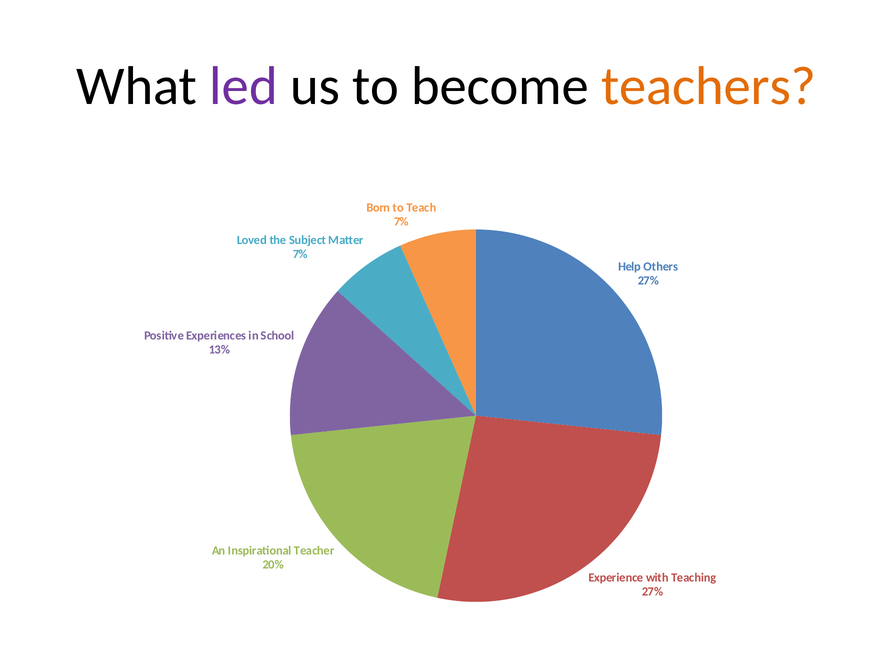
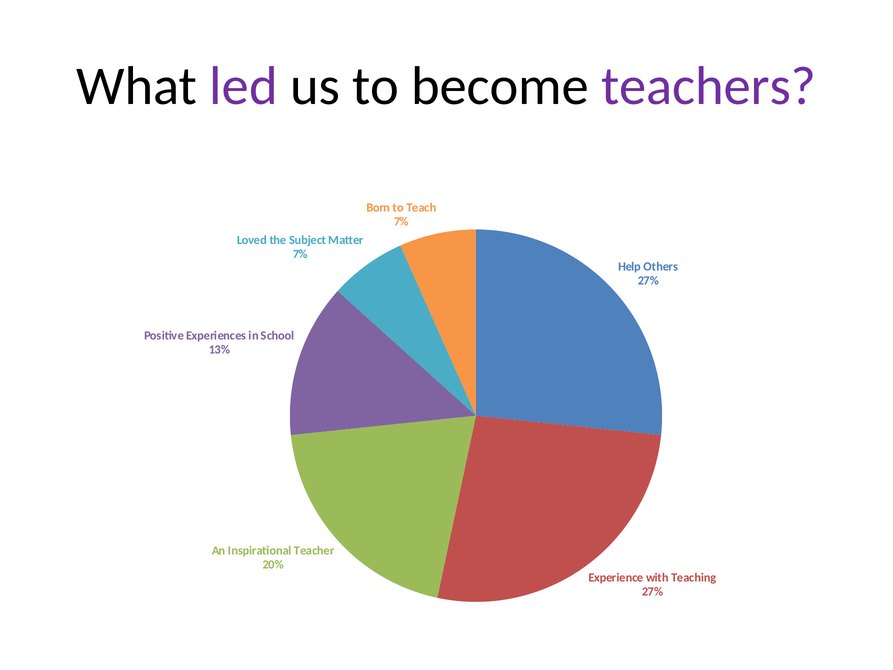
teachers colour: orange -> purple (709, 86)
